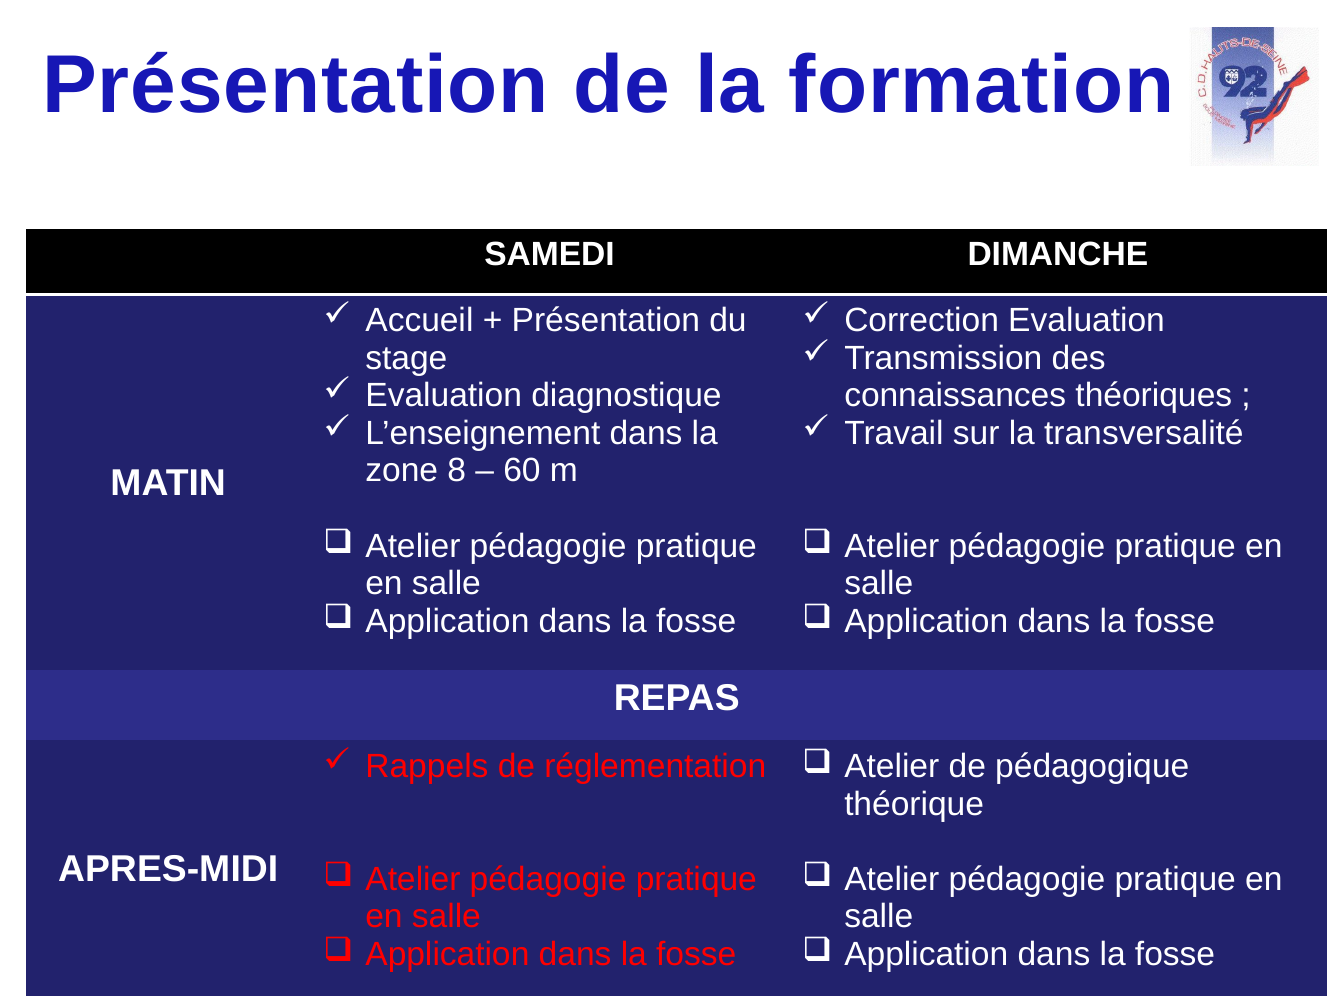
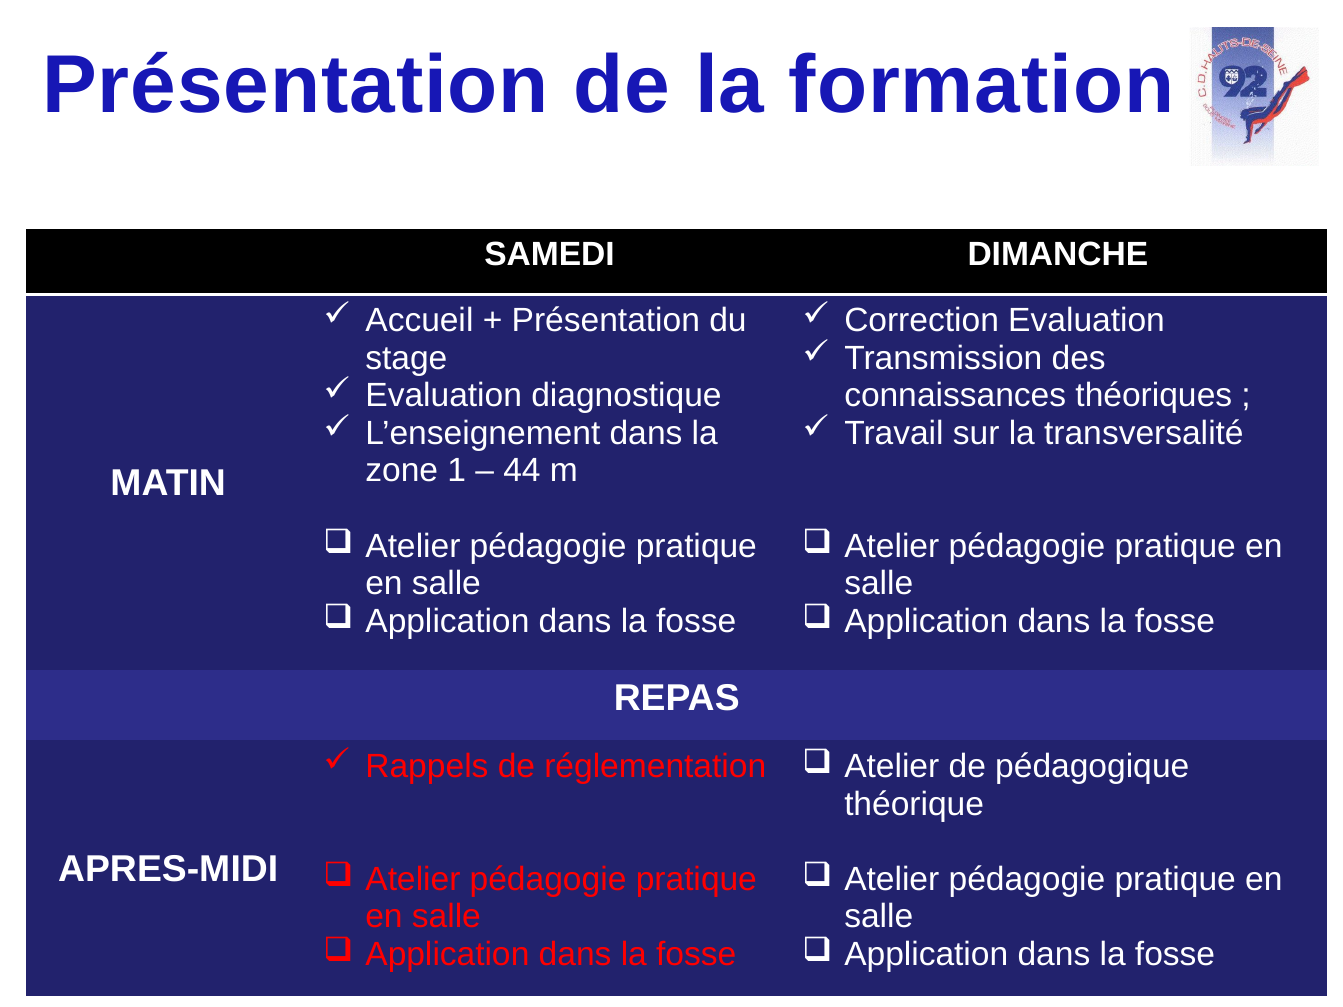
8: 8 -> 1 (457, 471)
60: 60 -> 44 (522, 471)
